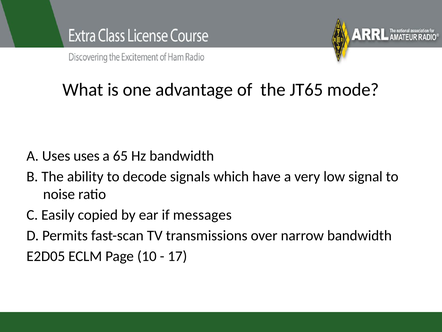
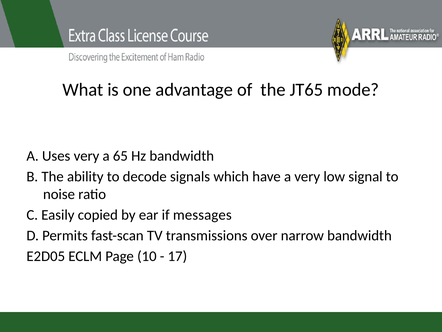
Uses uses: uses -> very (86, 156)
